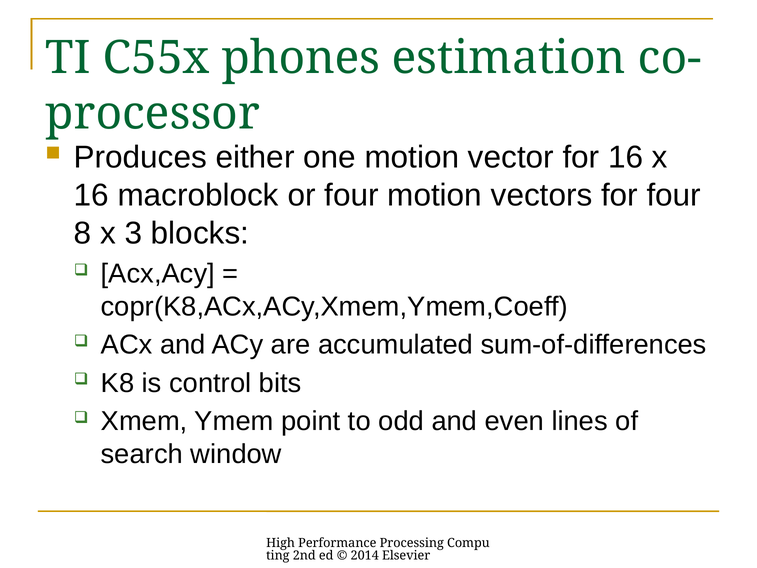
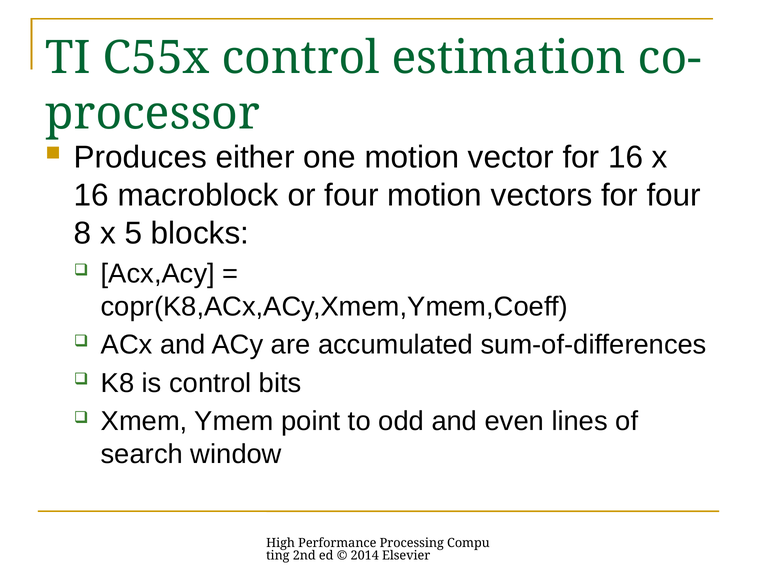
C55x phones: phones -> control (301, 58)
3: 3 -> 5 (133, 233)
